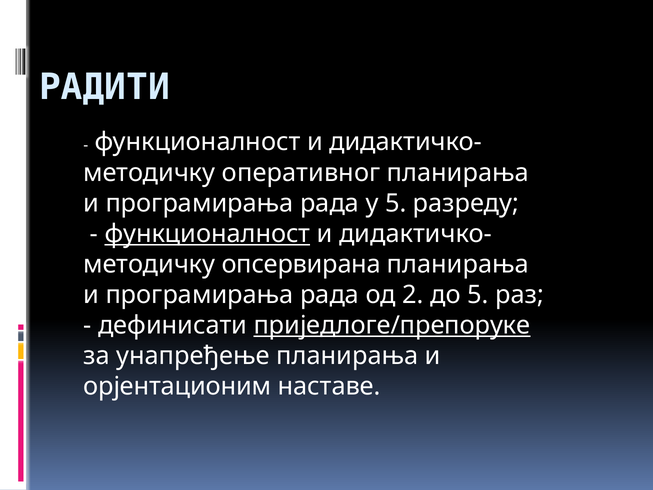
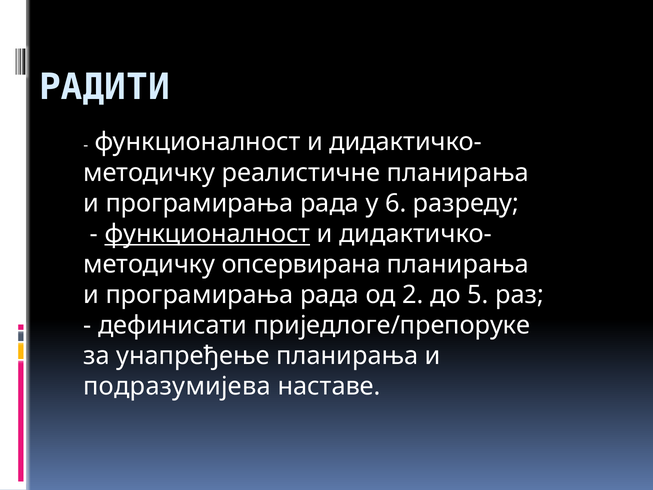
оперативног: оперативног -> реалистичне (301, 173)
у 5: 5 -> 6 (396, 203)
приједлоге/препоруке underline: present -> none (392, 325)
орјентационим: орјентационим -> подразумијева (177, 386)
